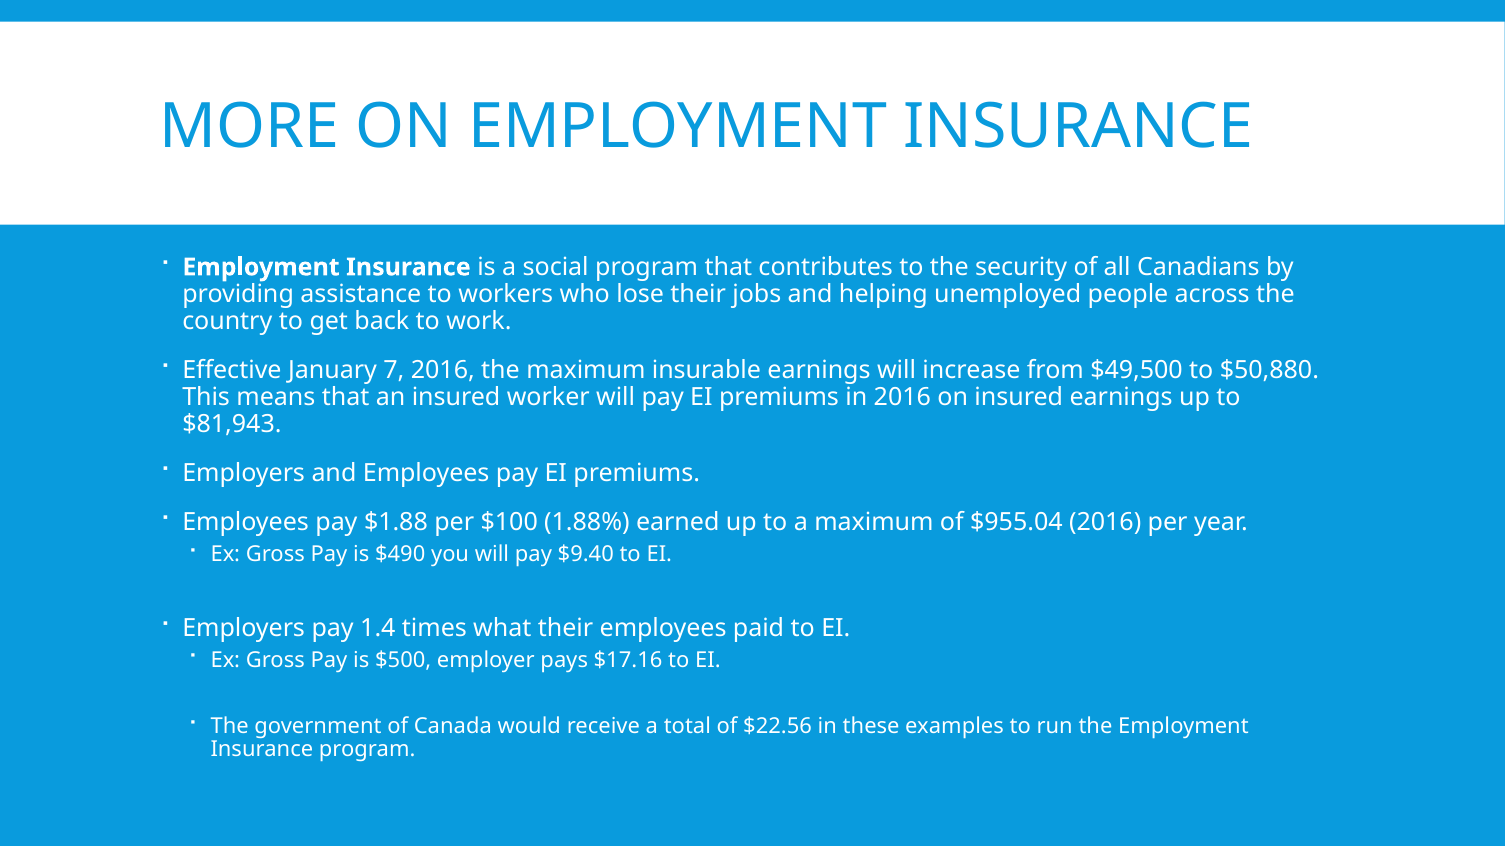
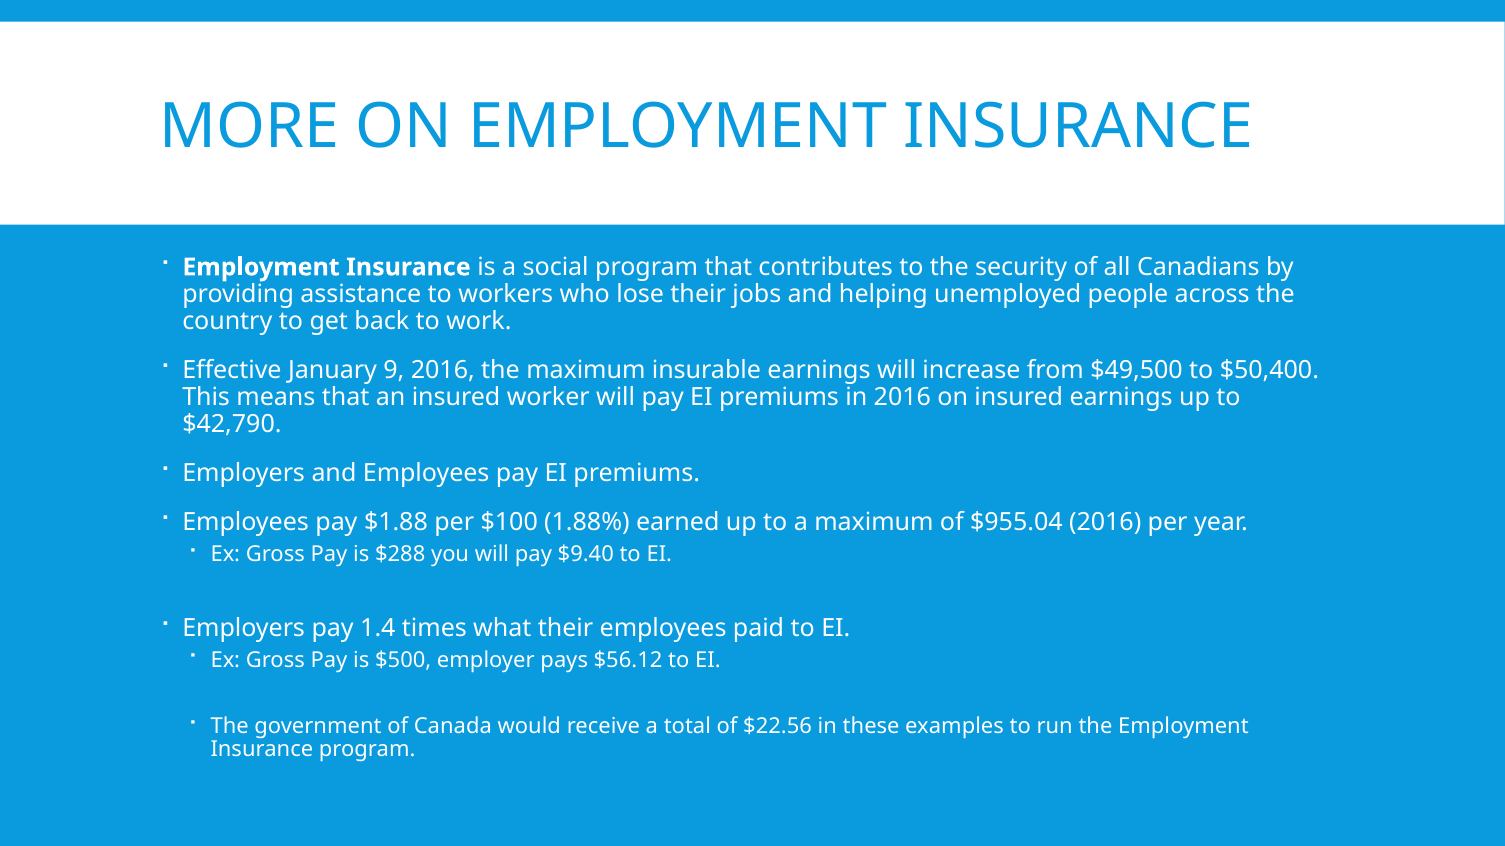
7: 7 -> 9 (394, 370)
$50,880: $50,880 -> $50,400 (1269, 370)
$81,943: $81,943 -> $42,790 (232, 425)
$490: $490 -> $288 (400, 554)
$17.16: $17.16 -> $56.12 (628, 660)
